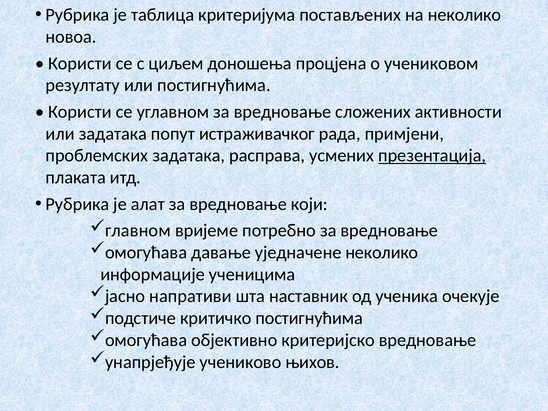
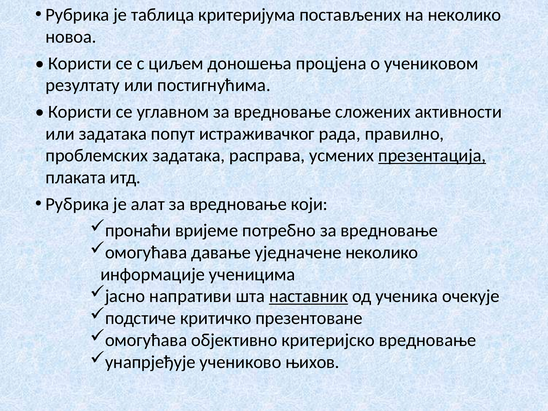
примјени: примјени -> правилно (404, 134)
главном: главном -> пронаћи (138, 230)
наставник underline: none -> present (308, 296)
критичко постигнућима: постигнућима -> презентоване (309, 318)
